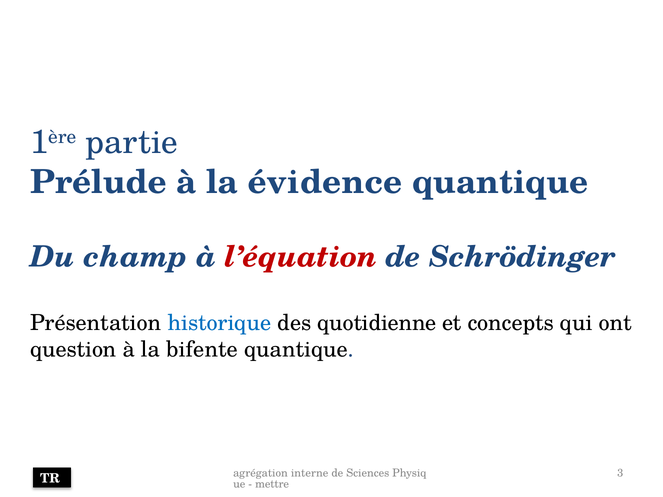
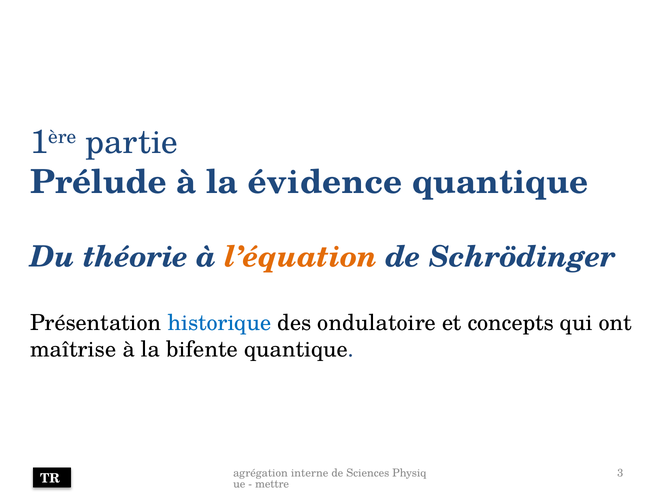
champ: champ -> théorie (136, 257)
l’équation colour: red -> orange (301, 257)
quotidienne: quotidienne -> ondulatoire (377, 323)
question: question -> maîtrise (73, 349)
